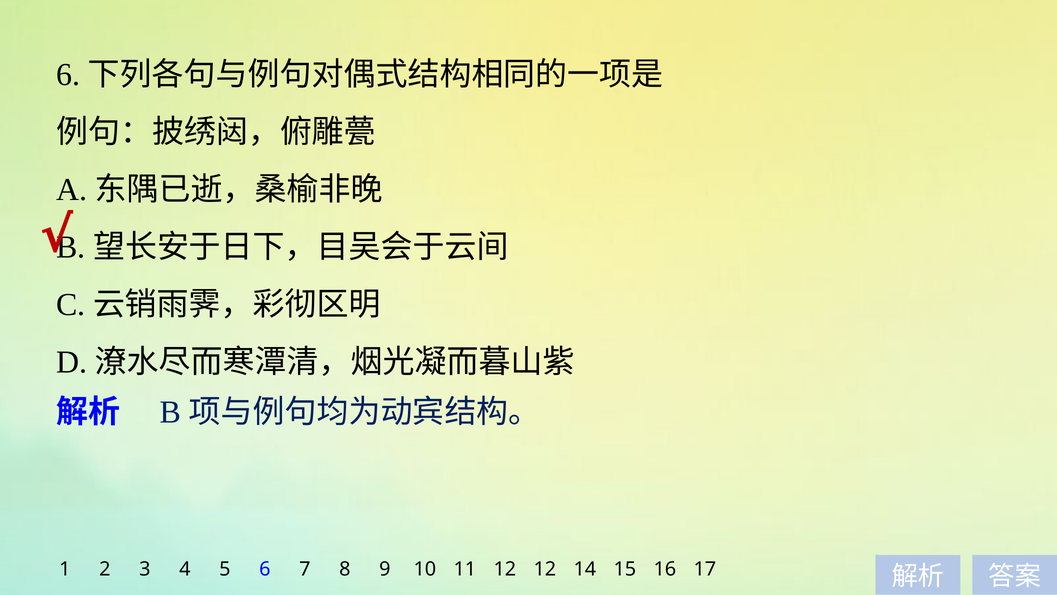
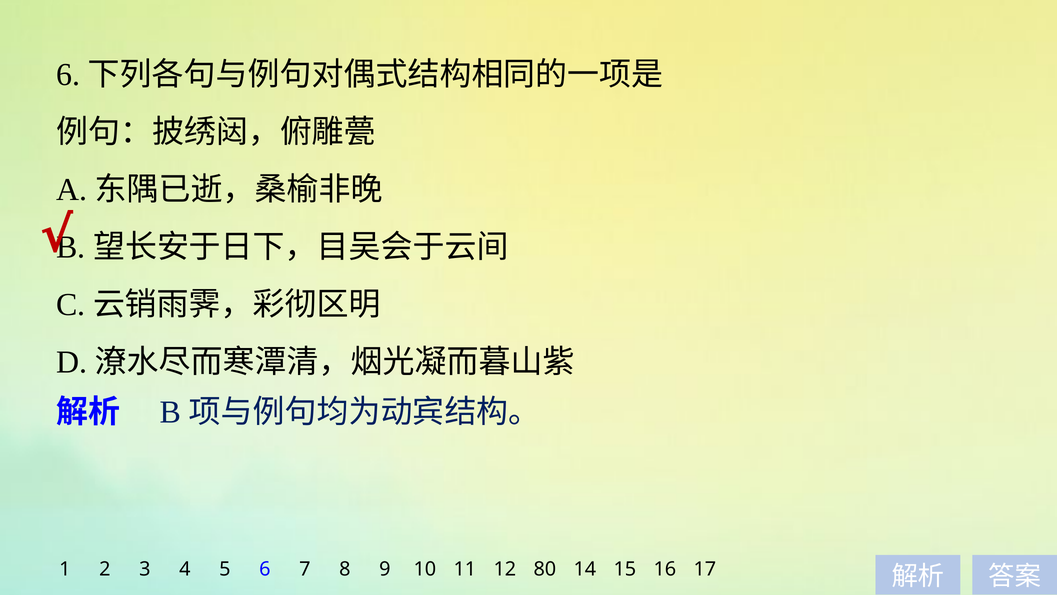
12 12: 12 -> 80 (545, 569)
